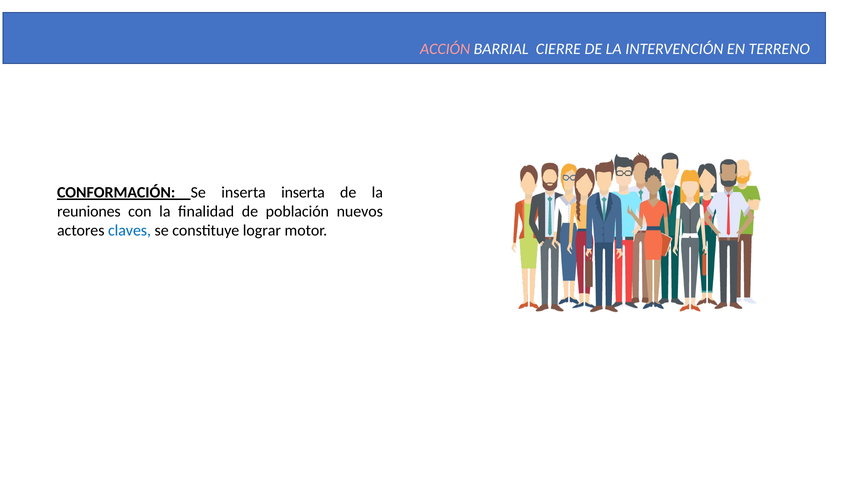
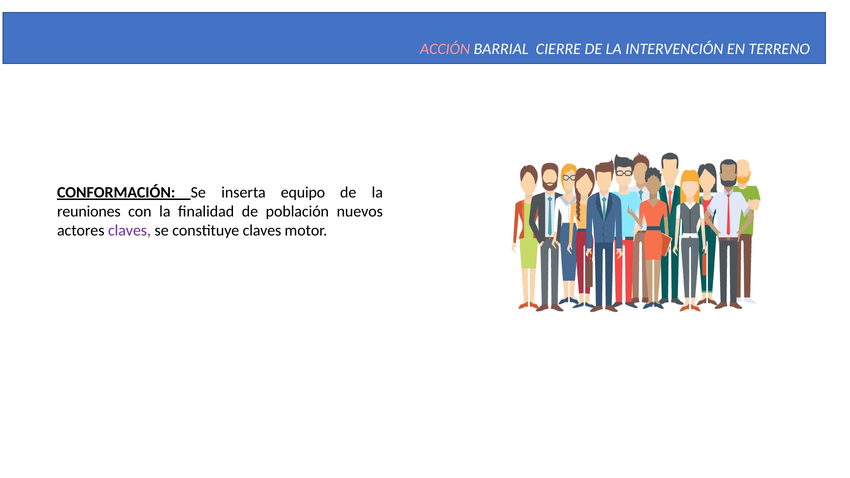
inserta inserta: inserta -> equipo (303, 192)
claves colour: blue -> purple (130, 231)
constituye lograr: lograr -> claves (262, 231)
